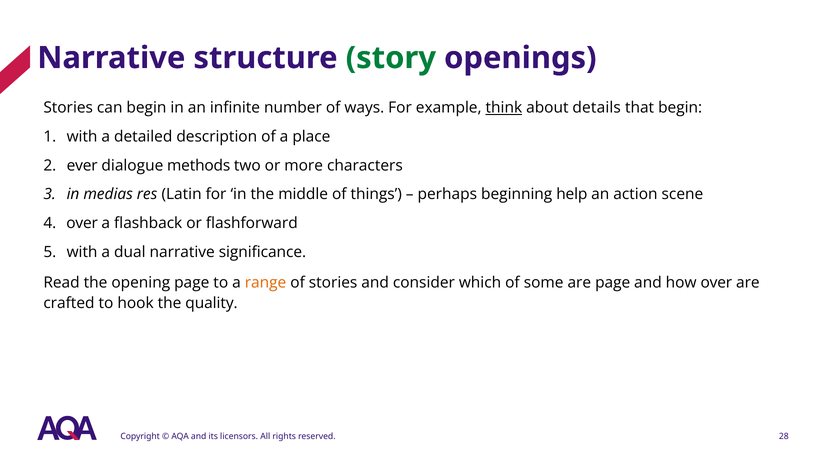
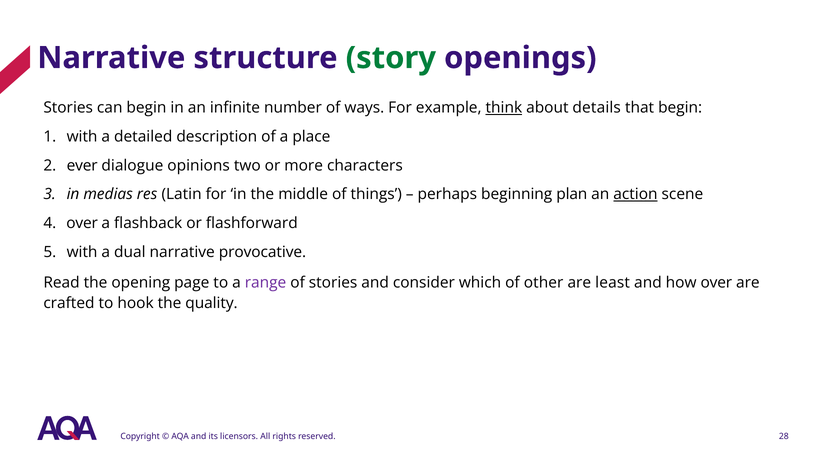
methods: methods -> opinions (199, 166)
help: help -> plan (572, 195)
action underline: none -> present (635, 195)
significance: significance -> provocative (262, 252)
range colour: orange -> purple (266, 283)
some: some -> other (544, 283)
are page: page -> least (613, 283)
